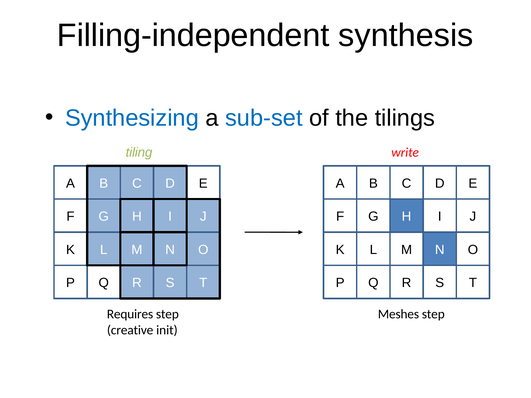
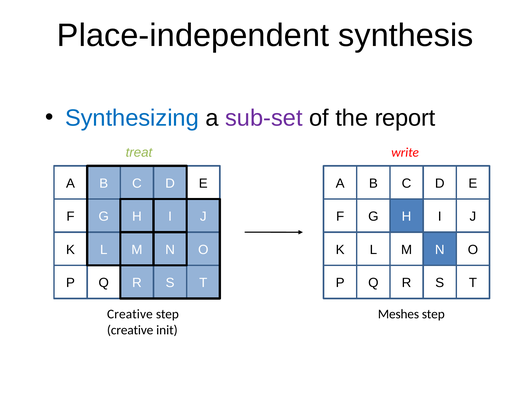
Filling-independent: Filling-independent -> Place-independent (193, 35)
sub-set colour: blue -> purple (264, 118)
tilings: tilings -> report (405, 118)
tiling: tiling -> treat (139, 153)
Requires: Requires -> Creative (130, 314)
